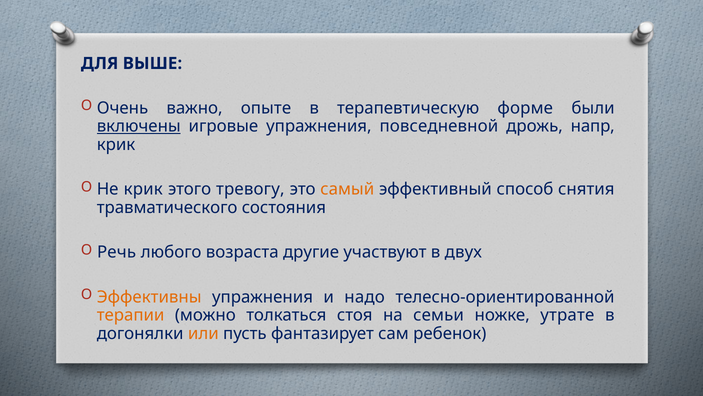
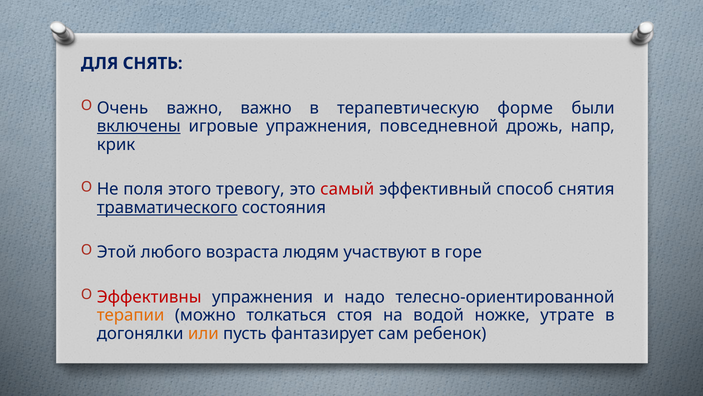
ВЫШЕ: ВЫШЕ -> СНЯТЬ (153, 63)
важно опыте: опыте -> важно (266, 108)
Не крик: крик -> поля (143, 189)
самый colour: orange -> red (347, 189)
травматического underline: none -> present (167, 207)
Речь: Речь -> Этой (117, 252)
другие: другие -> людям (311, 252)
двух: двух -> горе (463, 252)
Эффективны colour: orange -> red (149, 297)
семьи: семьи -> водой (439, 315)
